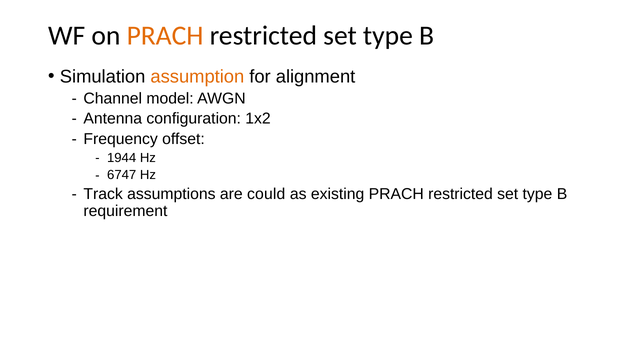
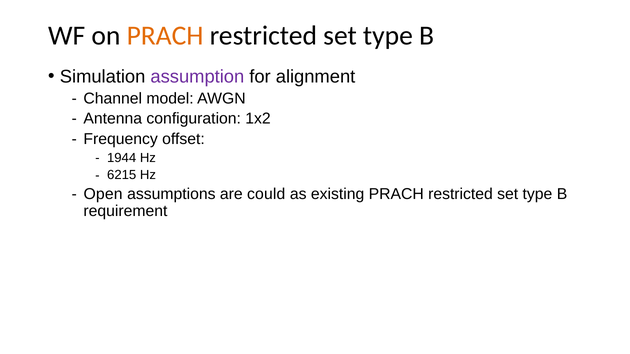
assumption colour: orange -> purple (197, 77)
6747: 6747 -> 6215 (122, 175)
Track: Track -> Open (103, 194)
